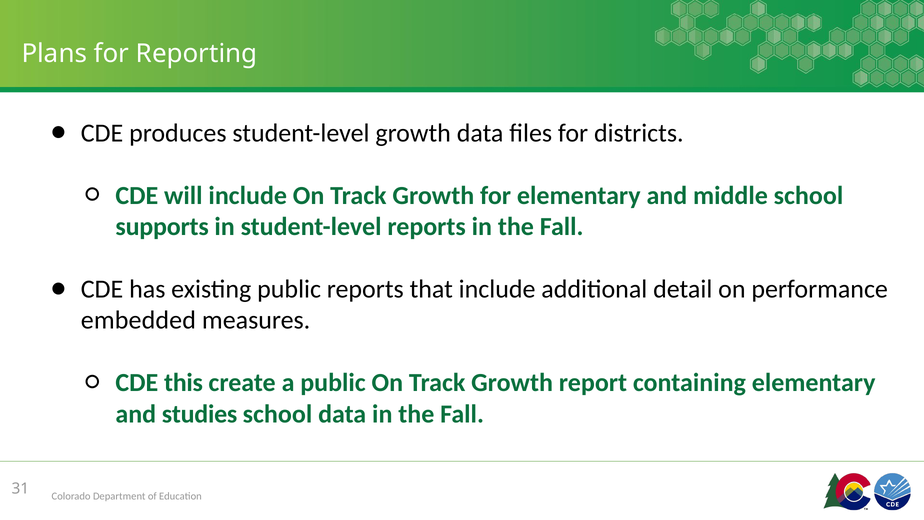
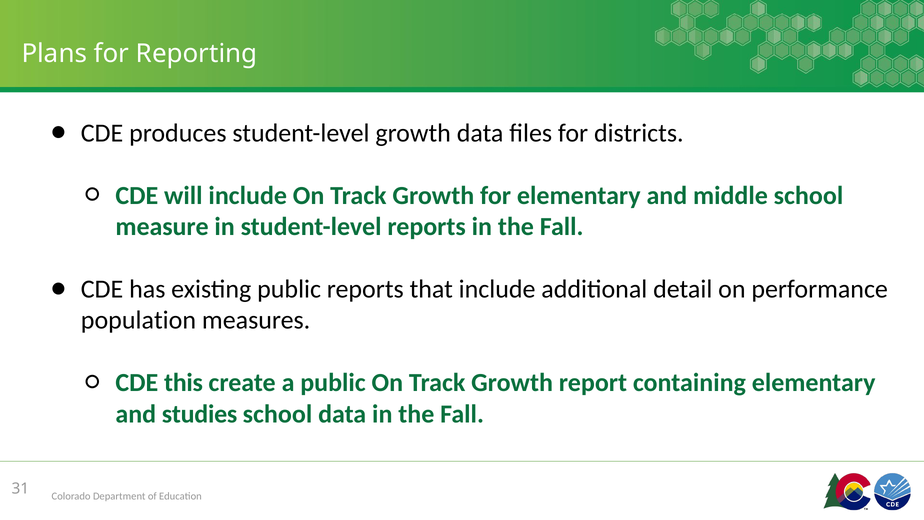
supports: supports -> measure (162, 227)
embedded: embedded -> population (138, 320)
